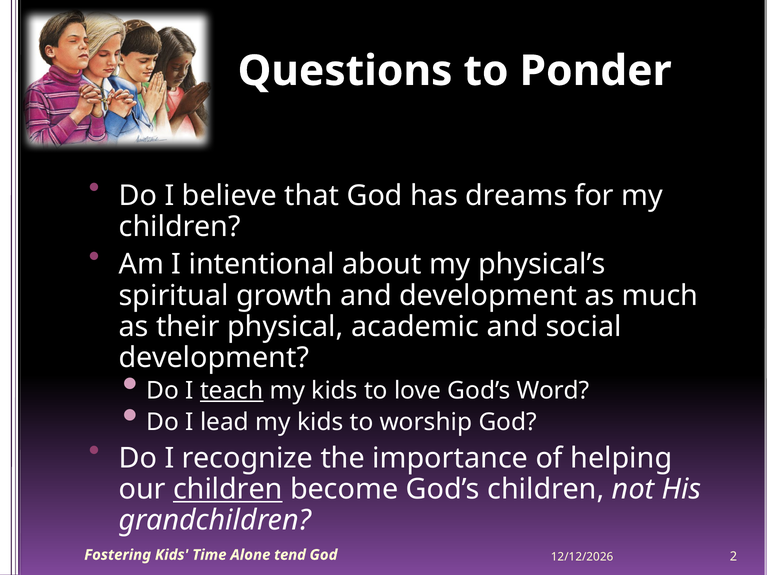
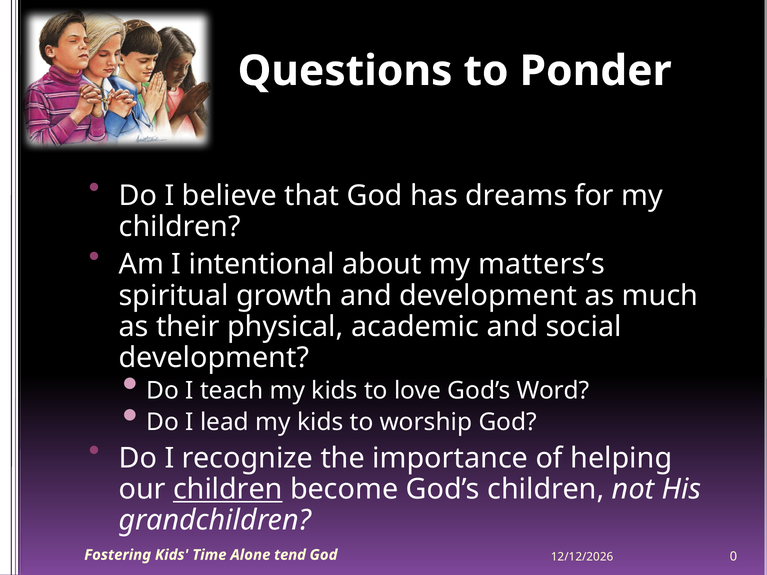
physical’s: physical’s -> matters’s (542, 265)
teach underline: present -> none (232, 391)
2: 2 -> 0 (733, 557)
